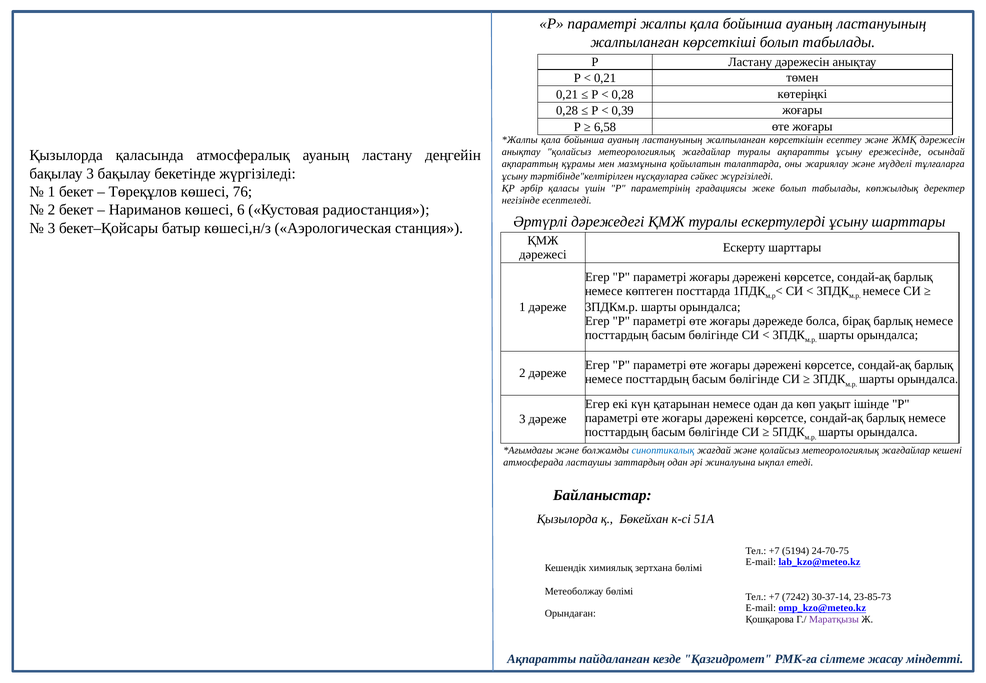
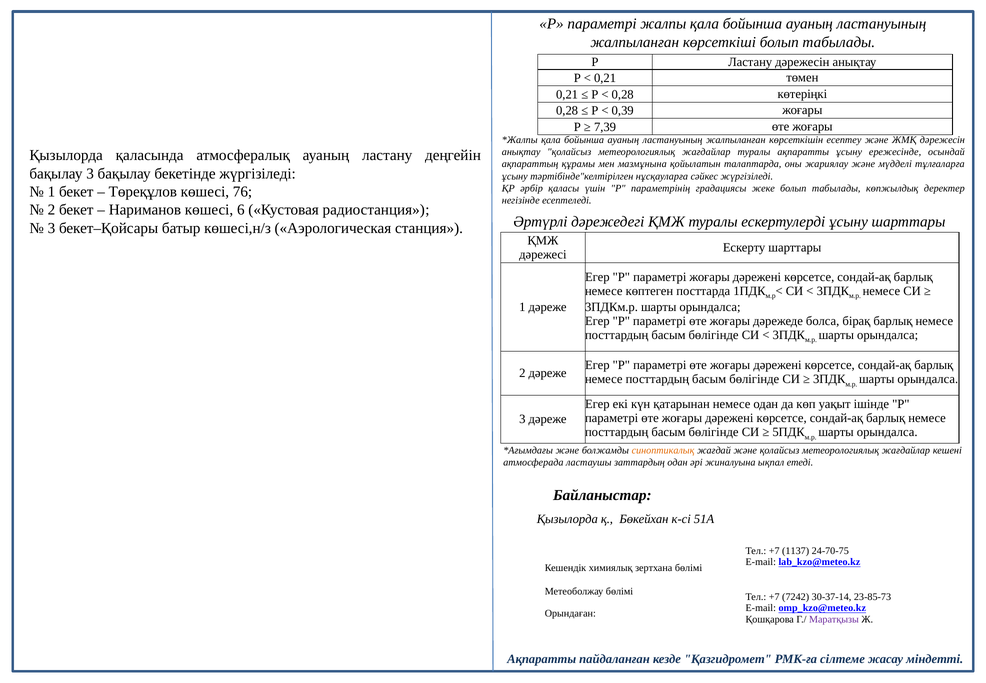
6,58: 6,58 -> 7,39 (605, 127)
синоптикалық colour: blue -> orange (663, 450)
5194: 5194 -> 1137 (796, 551)
